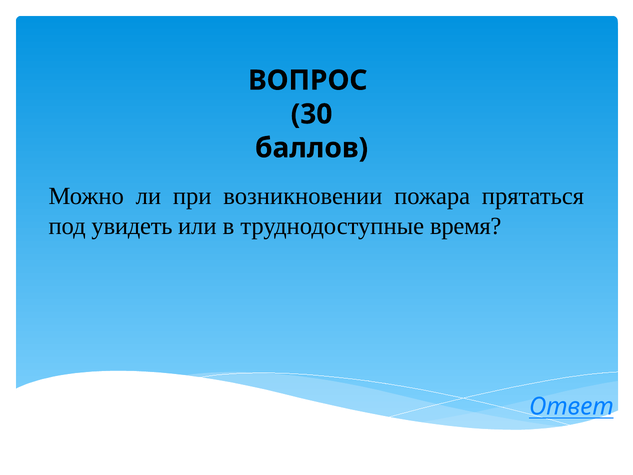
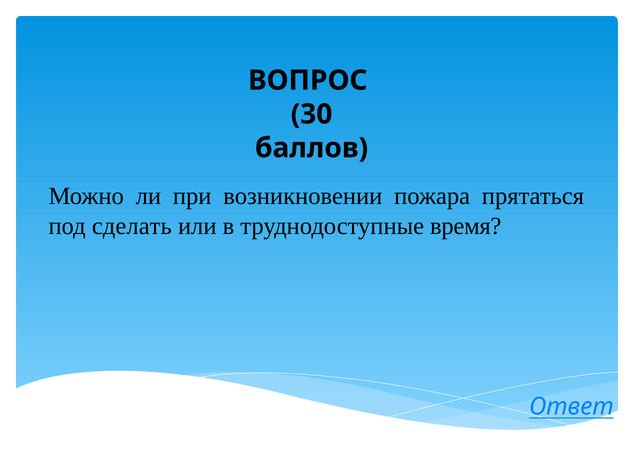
увидеть: увидеть -> сделать (132, 226)
